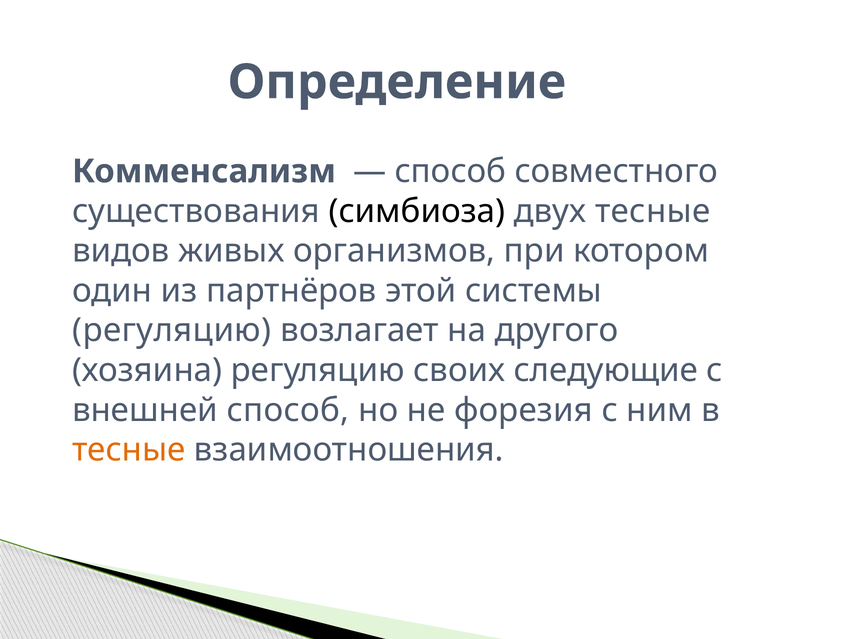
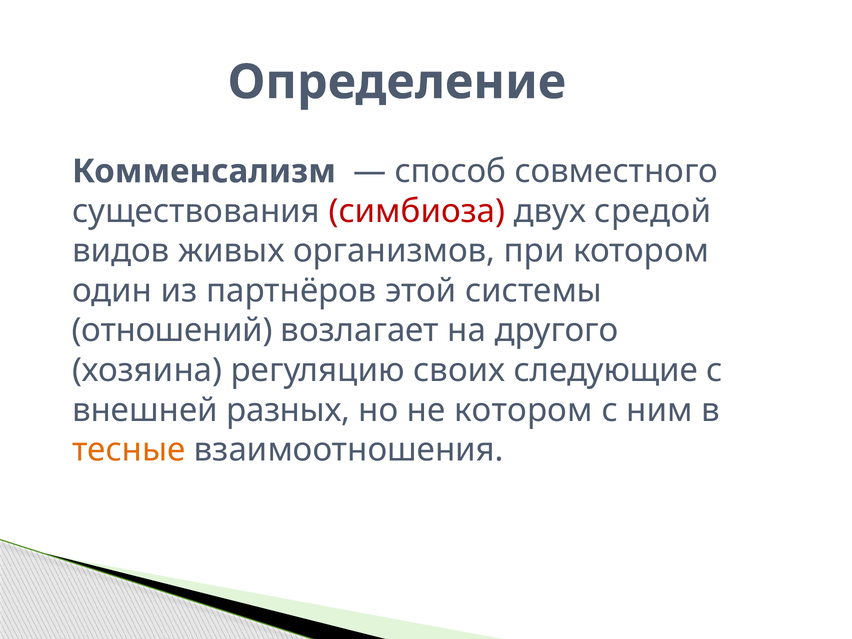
симбиоза colour: black -> red (417, 211)
двух тесные: тесные -> средой (653, 211)
регуляцию: регуляцию -> отношений (172, 331)
внешней способ: способ -> разных (288, 410)
не форезия: форезия -> котором (523, 410)
